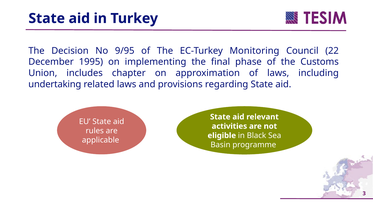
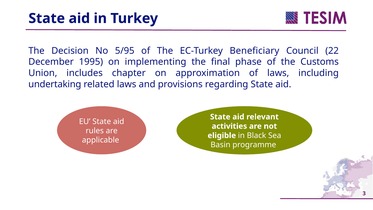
9/95: 9/95 -> 5/95 (125, 51)
Monitoring: Monitoring -> Beneficiary (254, 51)
